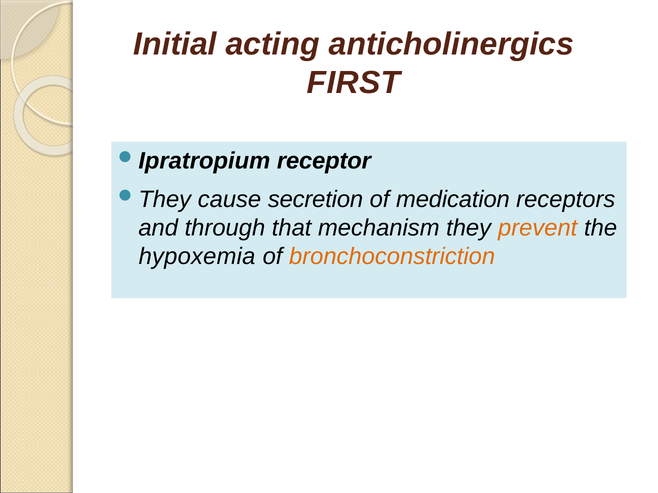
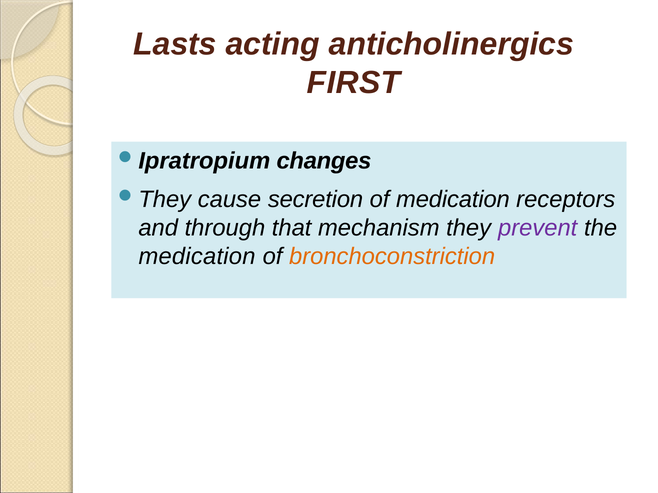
Initial: Initial -> Lasts (175, 44)
receptor: receptor -> changes (324, 161)
prevent colour: orange -> purple (538, 228)
hypoxemia: hypoxemia -> medication (197, 257)
